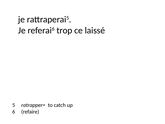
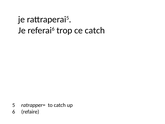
ce laissé: laissé -> catch (95, 30)
